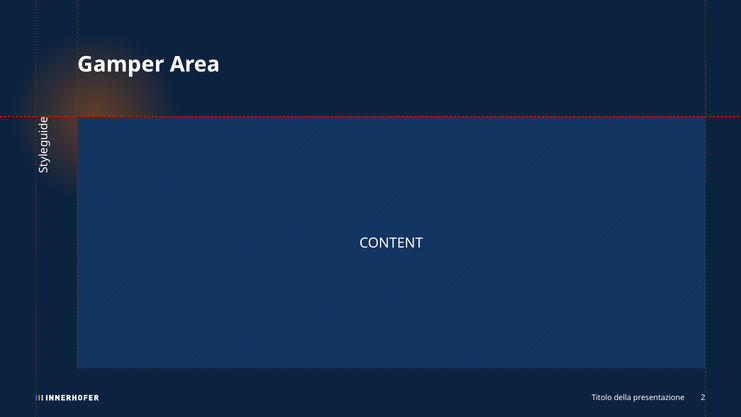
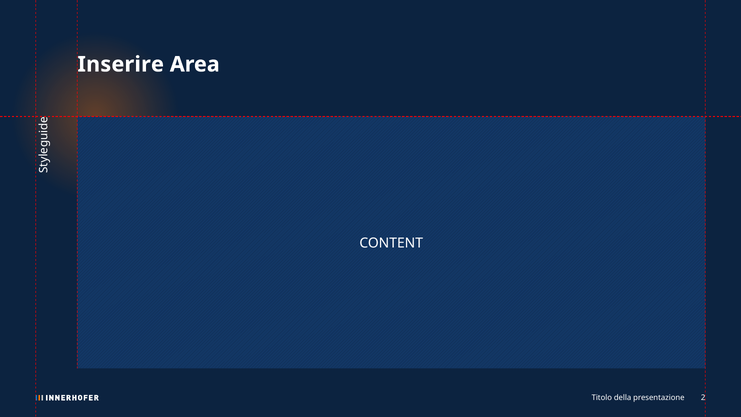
Gamper: Gamper -> Inserire (121, 64)
